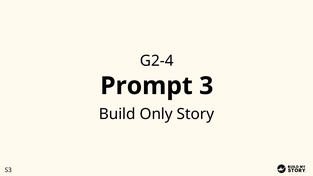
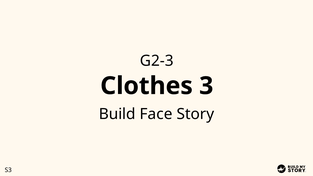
G2-4: G2-4 -> G2-3 (157, 61)
Prompt: Prompt -> Clothes (147, 86)
Only: Only -> Face (156, 114)
